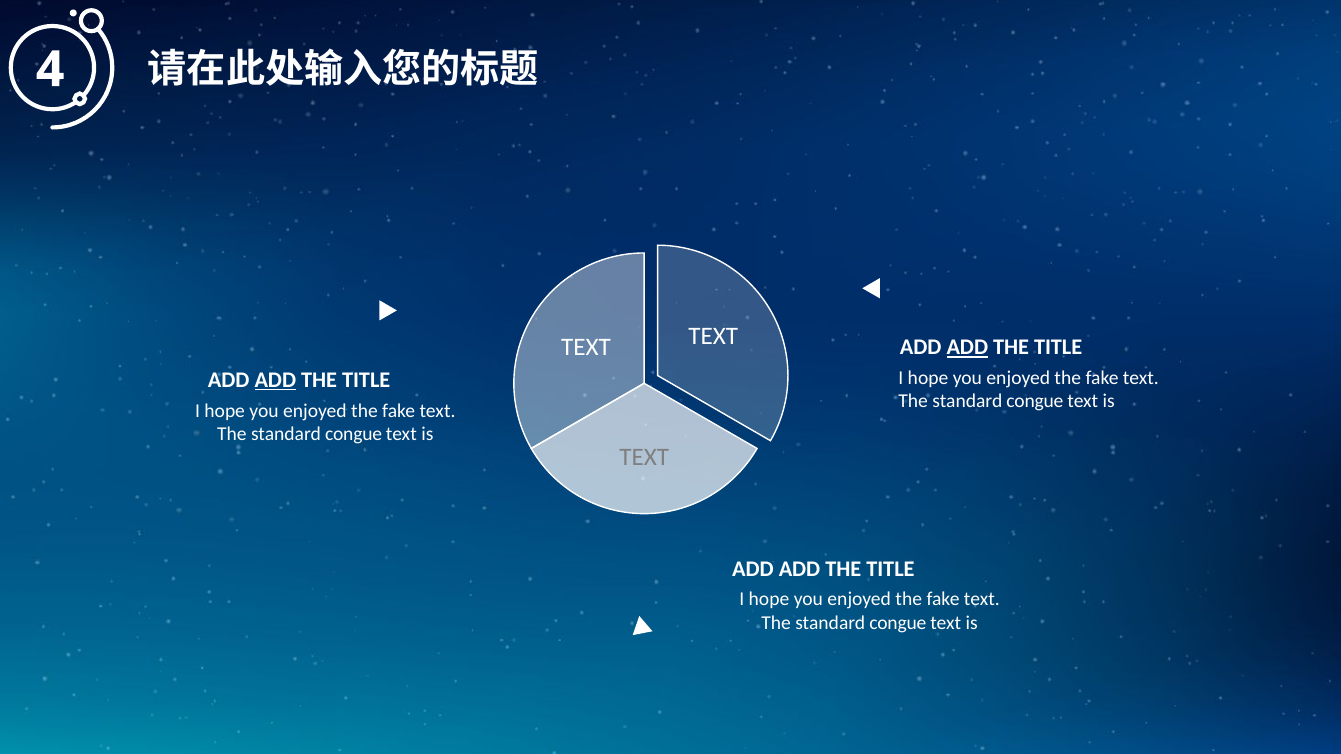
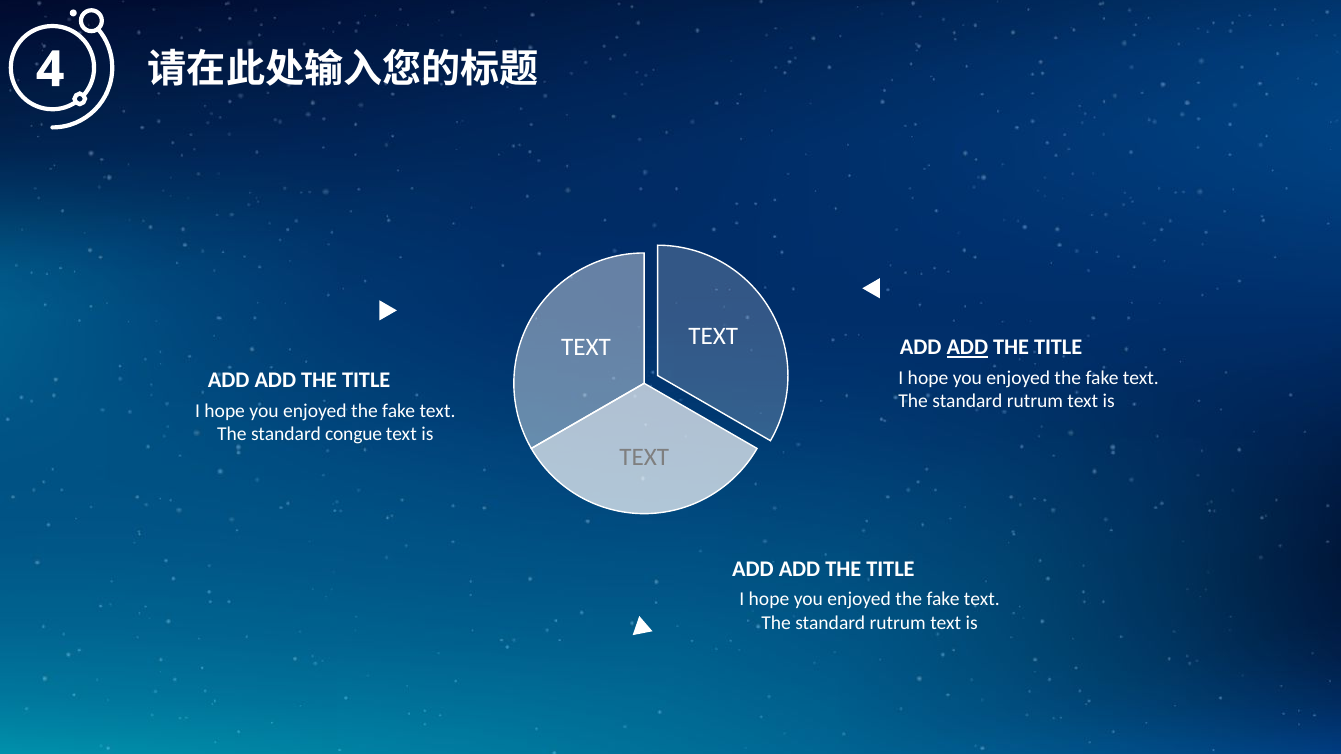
ADD underline: present -> none (275, 380)
congue: congue -> rutrum (1035, 402)
congue: congue -> rutrum (898, 623)
